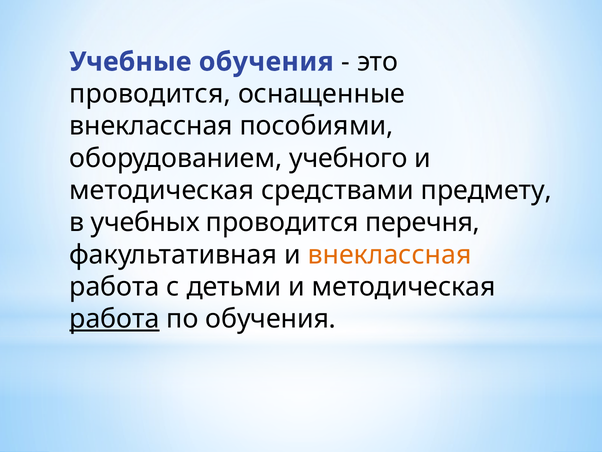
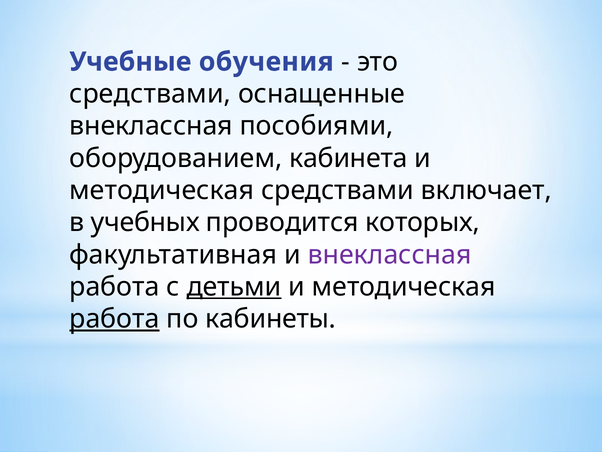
проводится: проводится -> средствами (150, 94)
учебного: учебного -> кабинета (348, 158)
предмету: предмету -> включает (486, 190)
перечня: перечня -> которых (423, 222)
внеклассная colour: orange -> purple (390, 254)
детьми underline: none -> present (234, 287)
по обучения: обучения -> кабинеты (271, 319)
